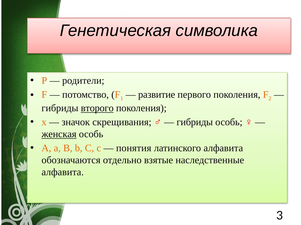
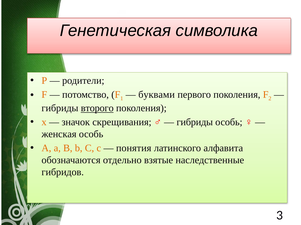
развитие: развитие -> буквами (157, 95)
женская underline: present -> none (59, 135)
алфавита: алфавита -> гибридов (63, 173)
